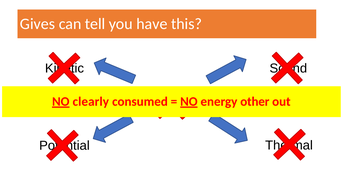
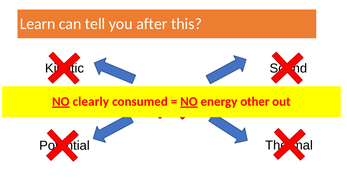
Gives: Gives -> Learn (38, 24)
have: have -> after (152, 24)
